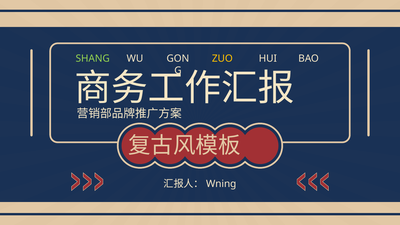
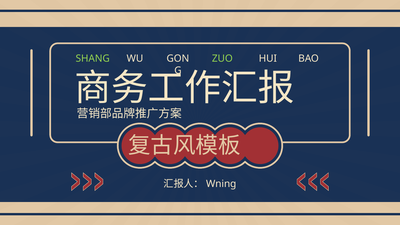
ZUO colour: yellow -> light green (222, 59)
